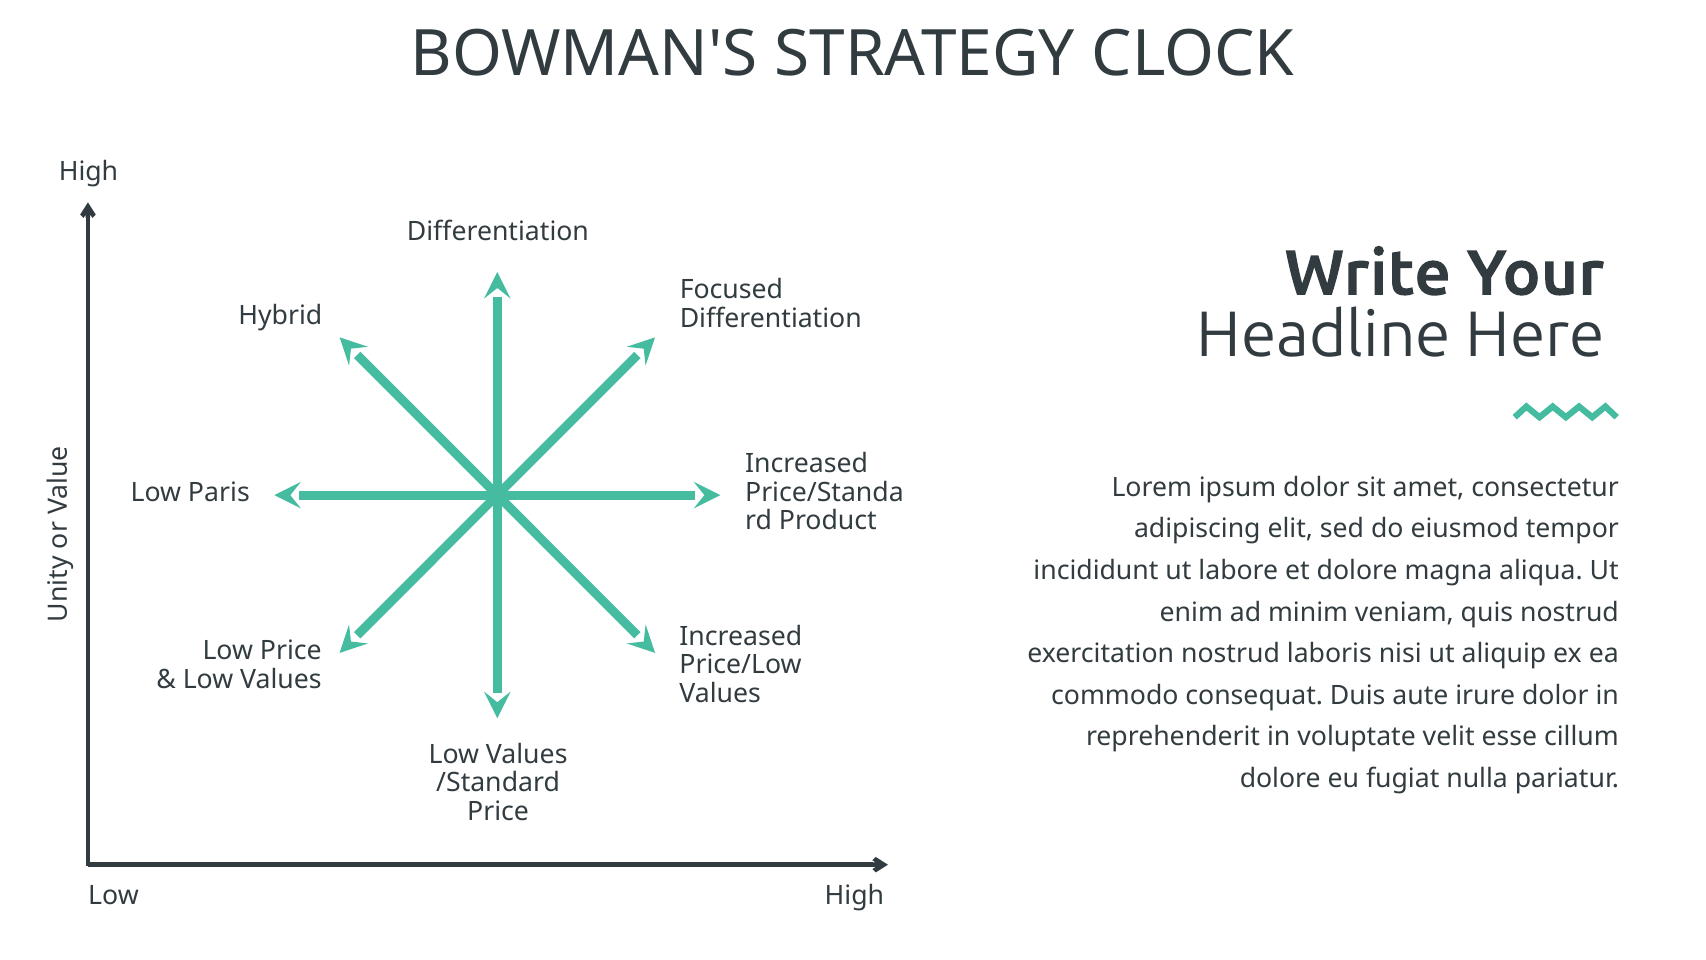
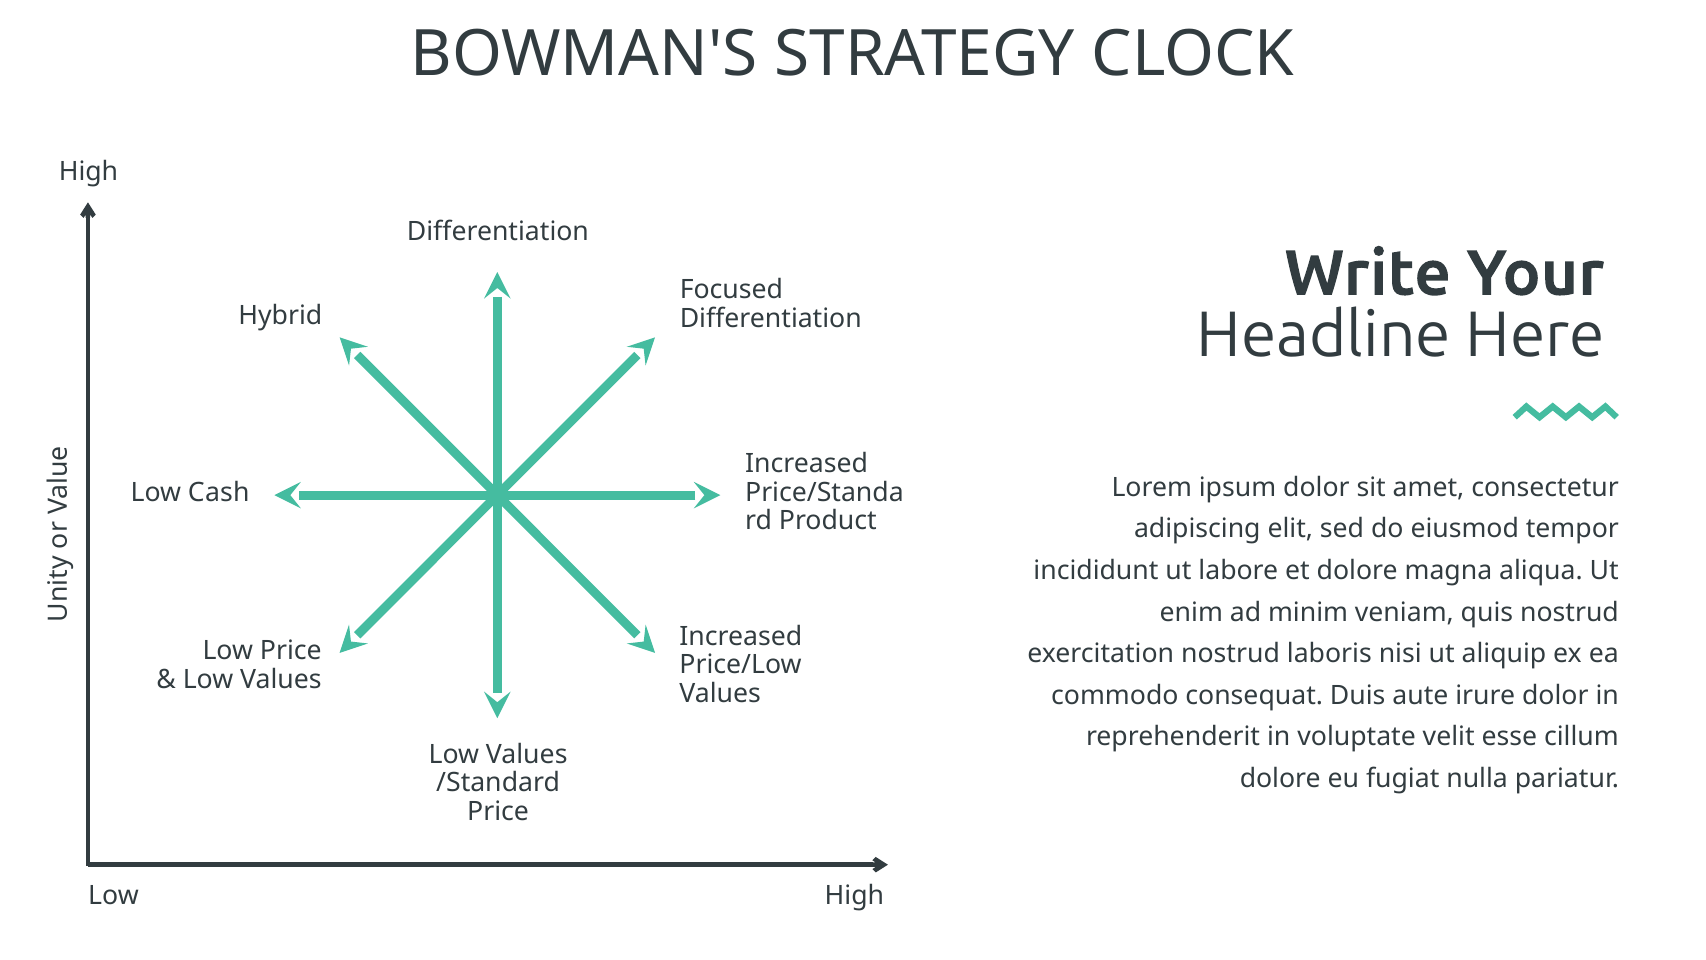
Paris: Paris -> Cash (219, 492)
